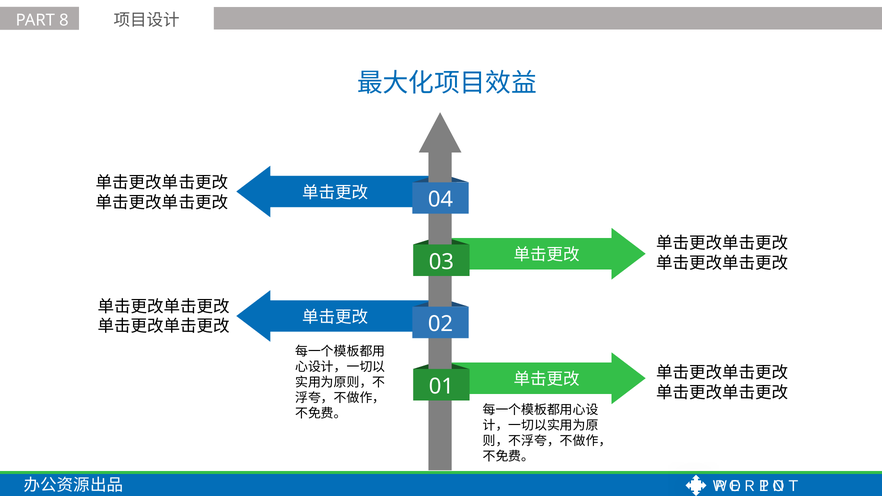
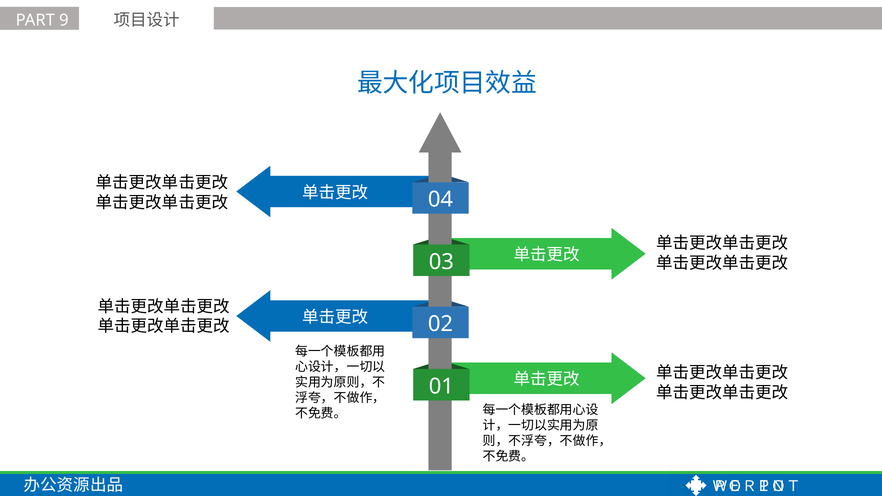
8: 8 -> 9 (64, 21)
